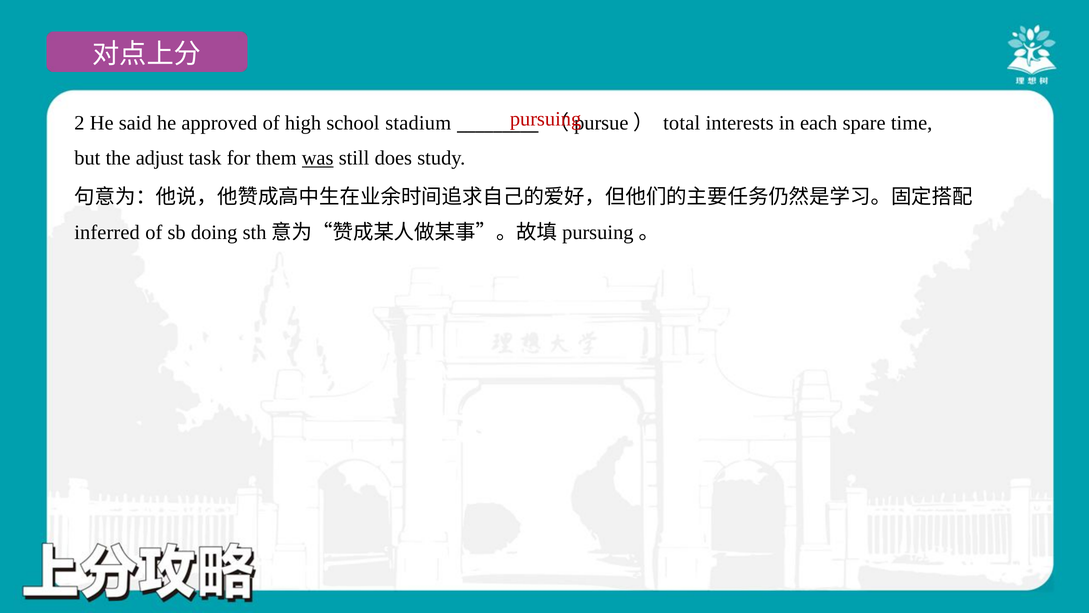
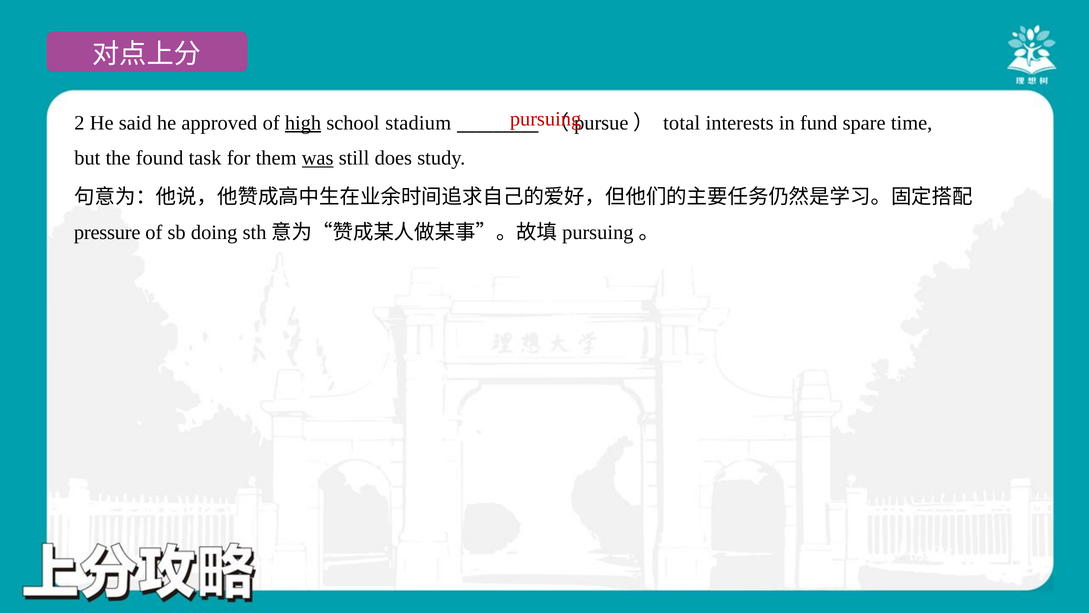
high underline: none -> present (303, 123)
each: each -> fund (819, 123)
adjust: adjust -> found (160, 158)
inferred: inferred -> pressure (107, 232)
